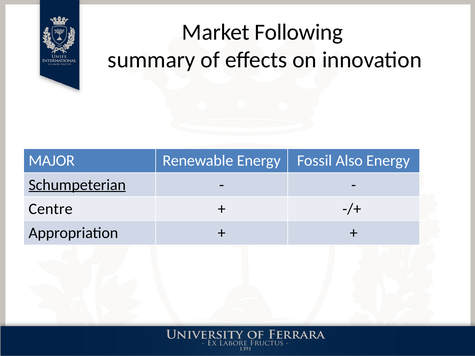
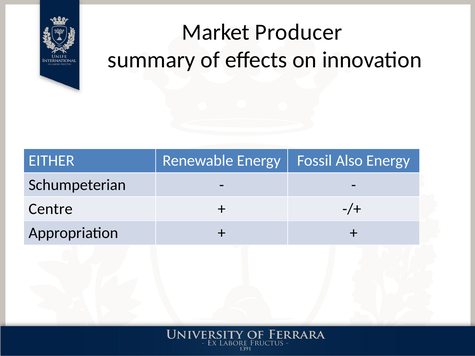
Following: Following -> Producer (299, 32)
MAJOR: MAJOR -> EITHER (51, 161)
Schumpeterian underline: present -> none (77, 185)
